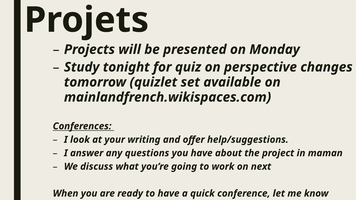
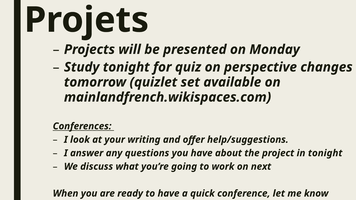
in maman: maman -> tonight (325, 153)
